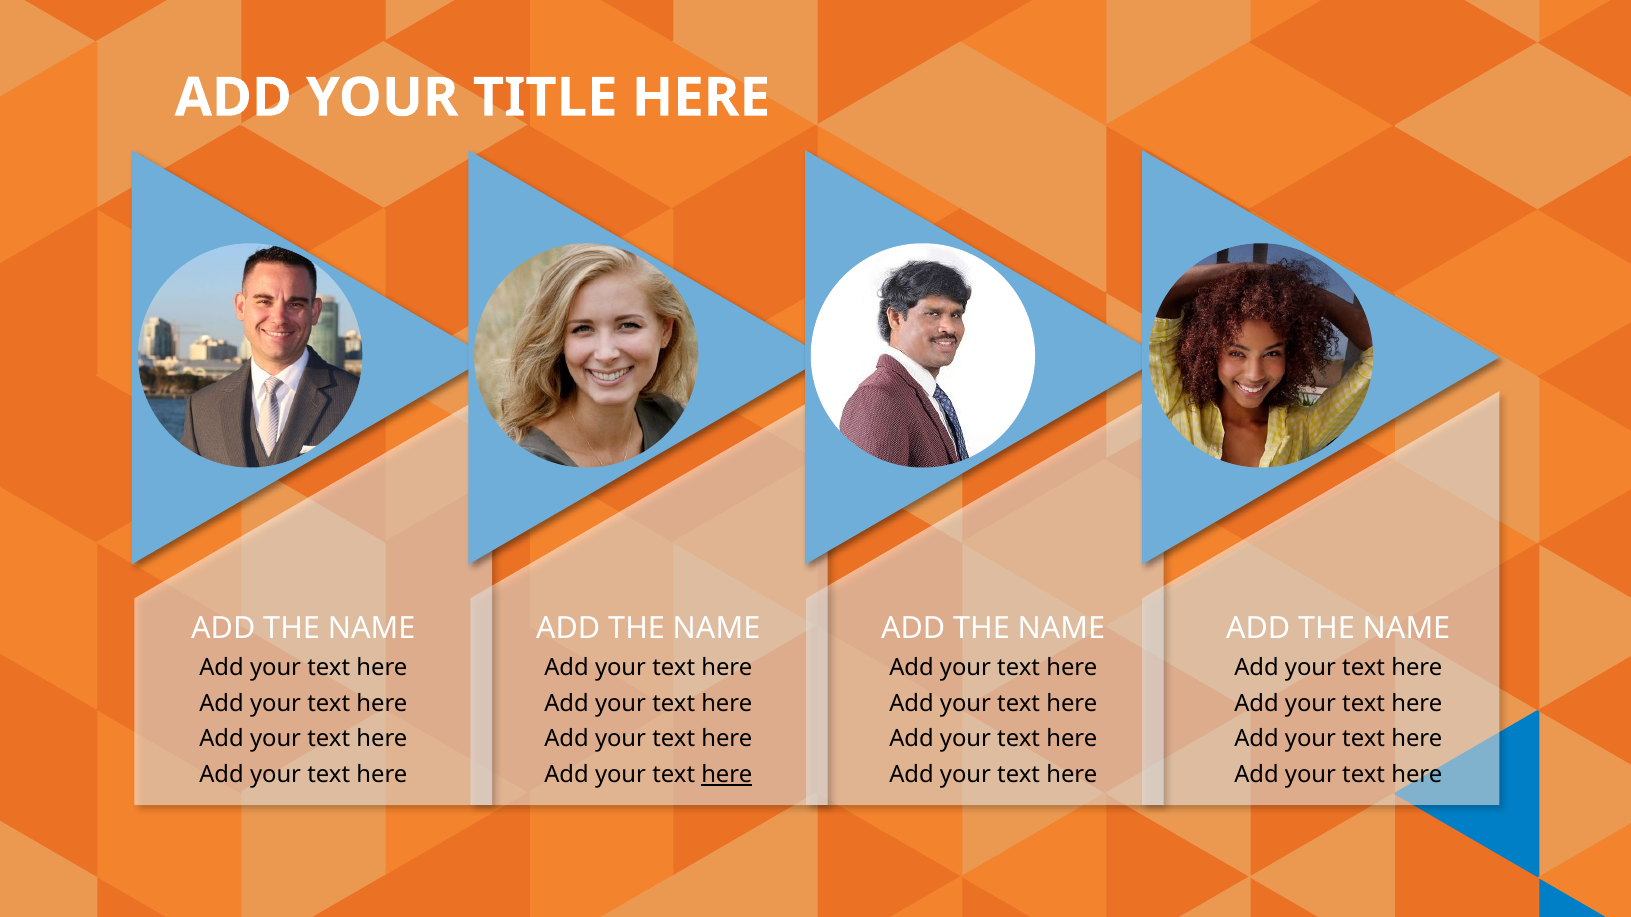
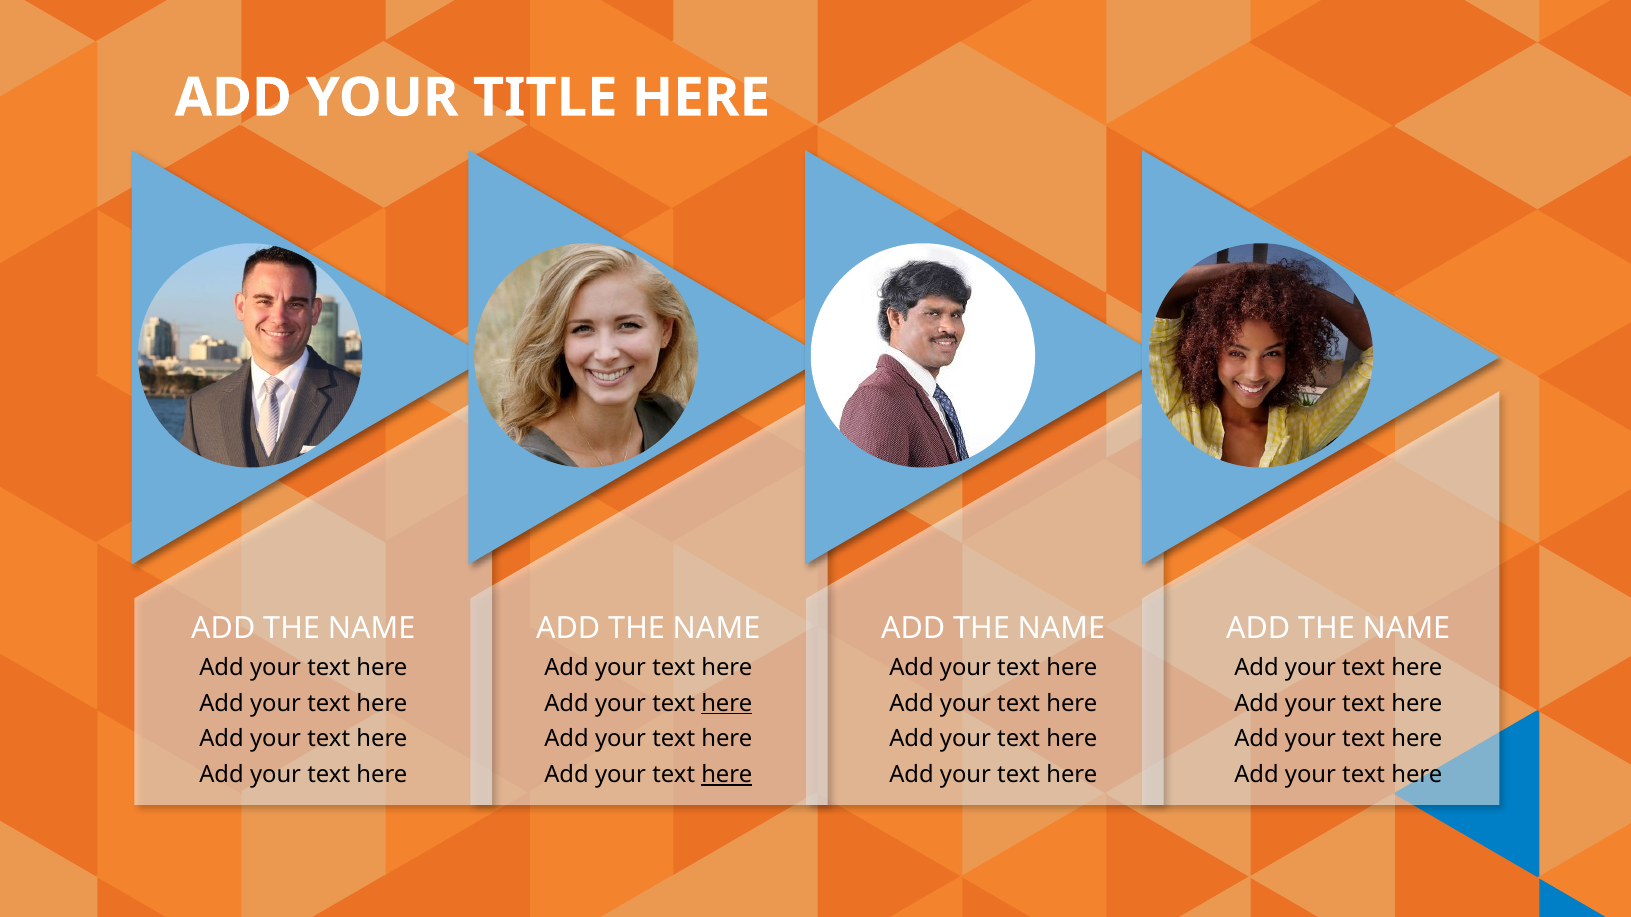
here underline: none -> present (727, 704)
